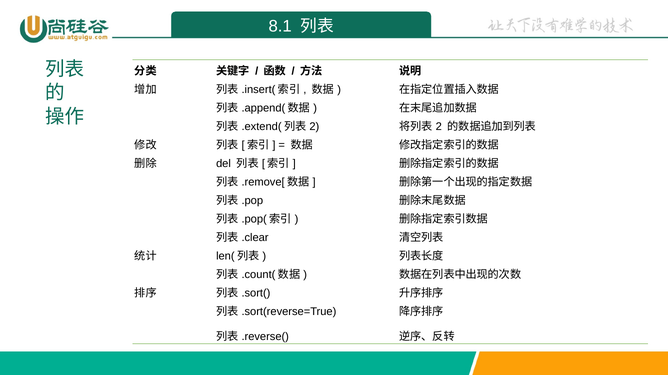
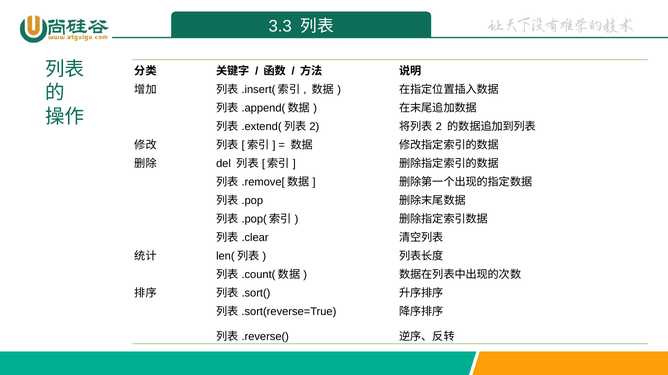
8.1: 8.1 -> 3.3 (280, 27)
